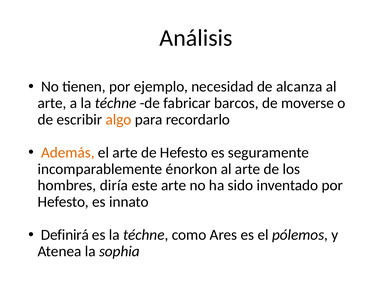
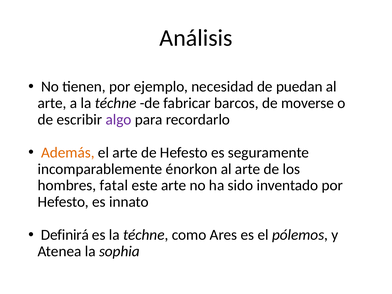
alcanza: alcanza -> puedan (299, 87)
algo colour: orange -> purple (119, 120)
diría: diría -> fatal (114, 185)
